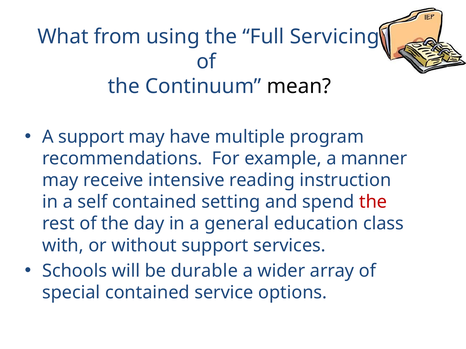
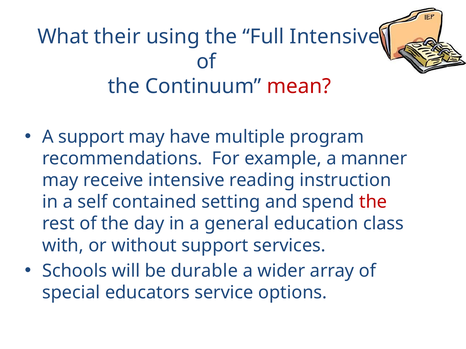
from: from -> their (117, 37)
Full Servicing: Servicing -> Intensive (335, 37)
mean colour: black -> red (299, 86)
special contained: contained -> educators (147, 293)
